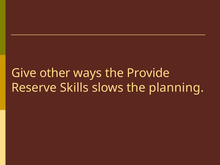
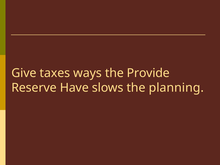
other: other -> taxes (55, 73)
Skills: Skills -> Have (74, 88)
